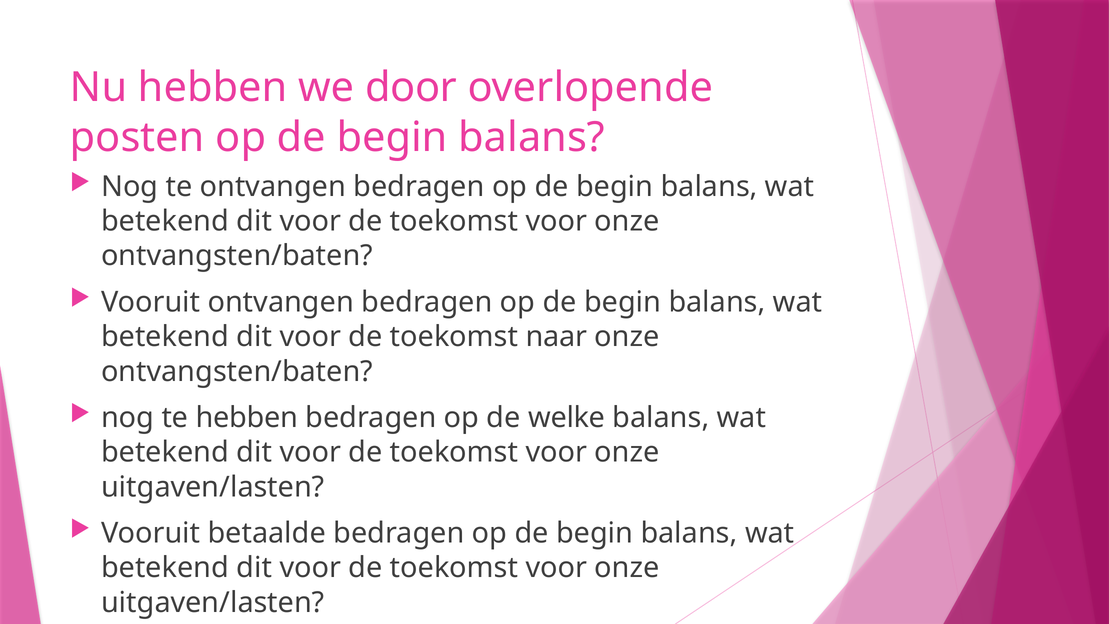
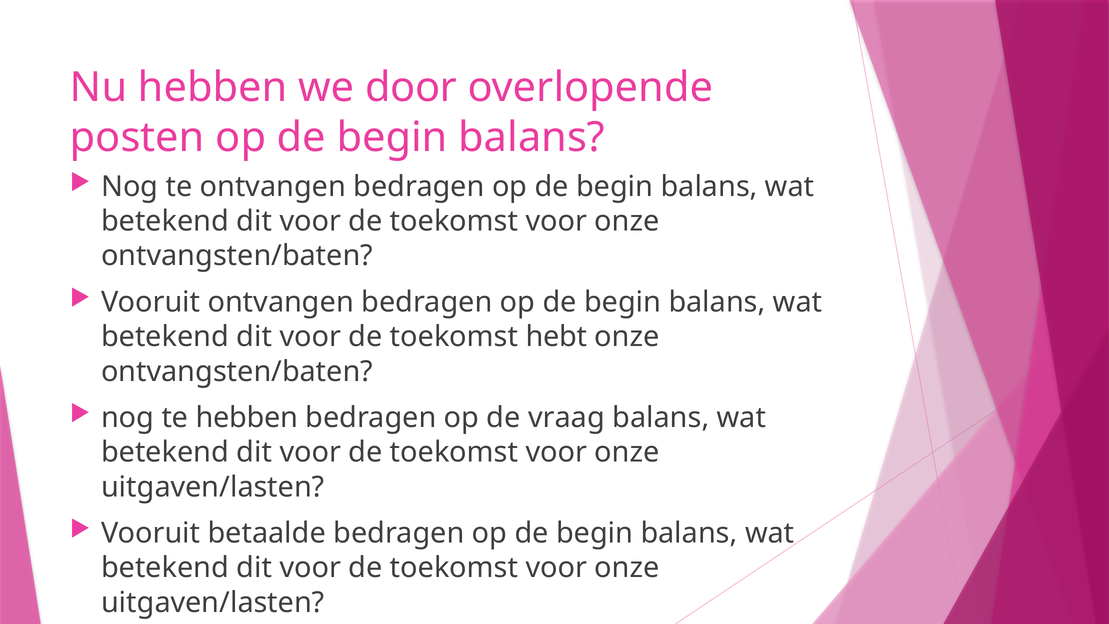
naar: naar -> hebt (556, 337)
welke: welke -> vraag (566, 418)
